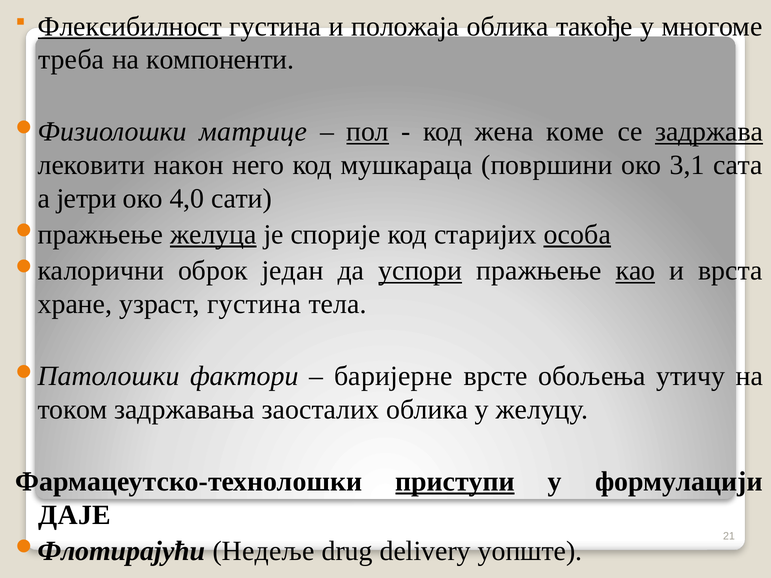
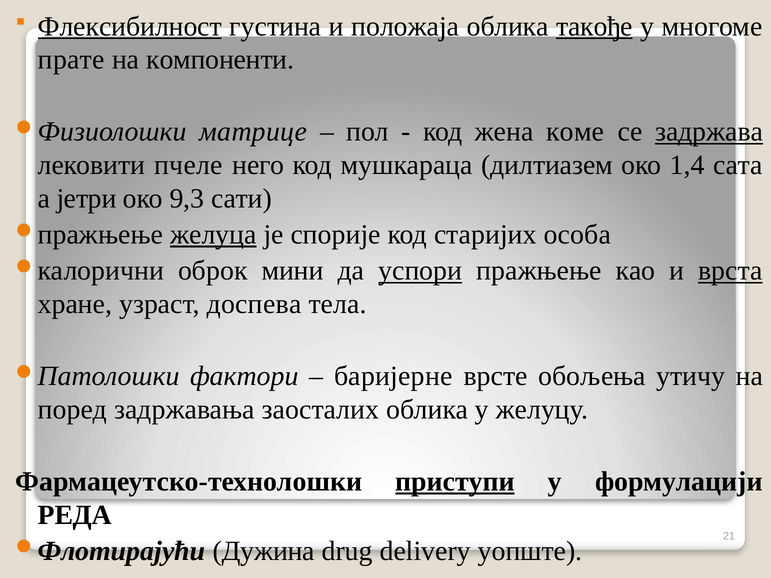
такође underline: none -> present (594, 26)
треба: треба -> прате (71, 60)
пол underline: present -> none (368, 132)
након: након -> пчеле (189, 165)
површини: површини -> дилтиазем (547, 165)
3,1: 3,1 -> 1,4 (687, 165)
4,0: 4,0 -> 9,3 (187, 199)
особа underline: present -> none (577, 235)
један: један -> мини (293, 271)
као underline: present -> none (635, 271)
врста underline: none -> present (730, 271)
узраст густина: густина -> доспева (254, 304)
током: током -> поред (72, 410)
ДАЈЕ: ДАЈЕ -> РЕДА (75, 515)
Недеље: Недеље -> Дужина (264, 551)
